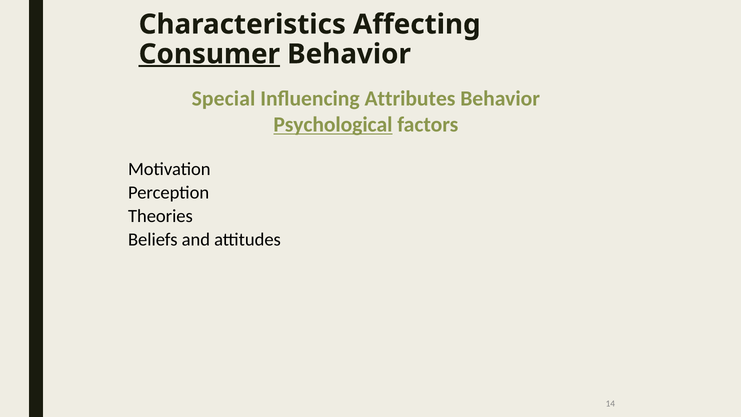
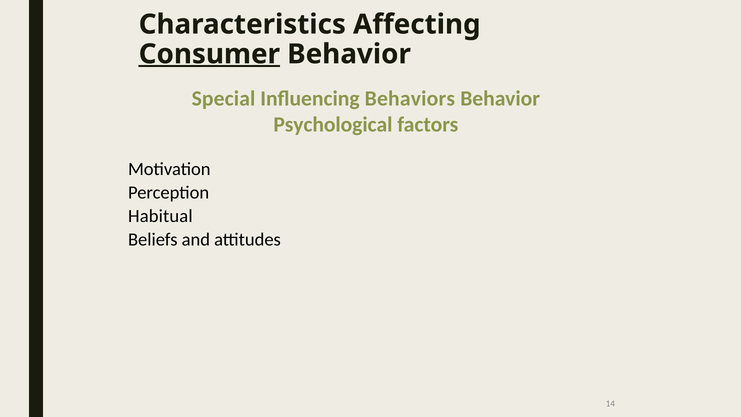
Attributes: Attributes -> Behaviors (410, 99)
Psychological underline: present -> none (333, 125)
Theories: Theories -> Habitual (160, 216)
